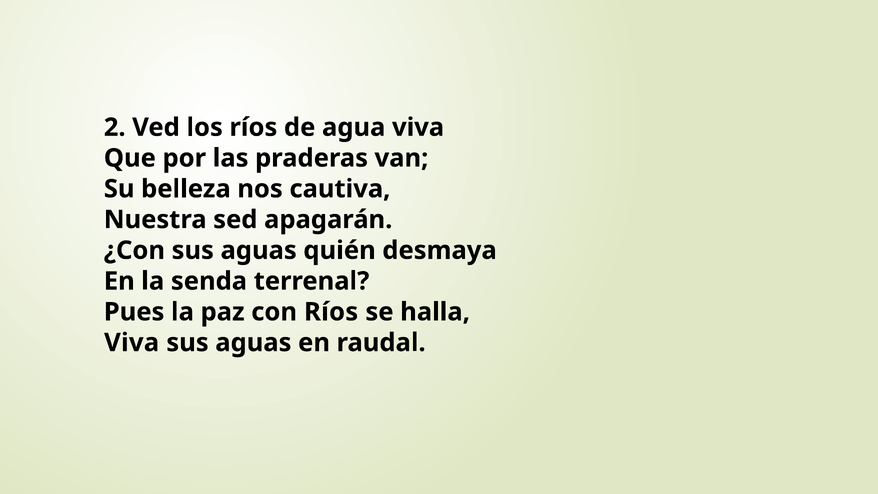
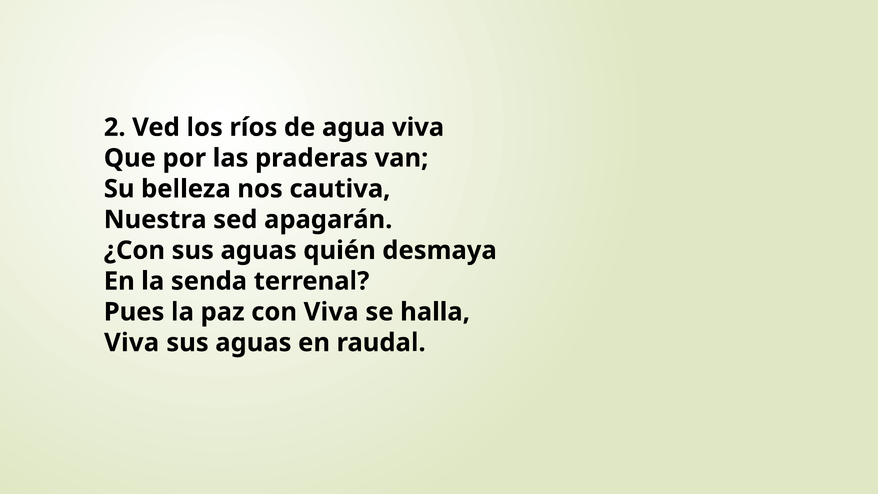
con Ríos: Ríos -> Viva (331, 312)
